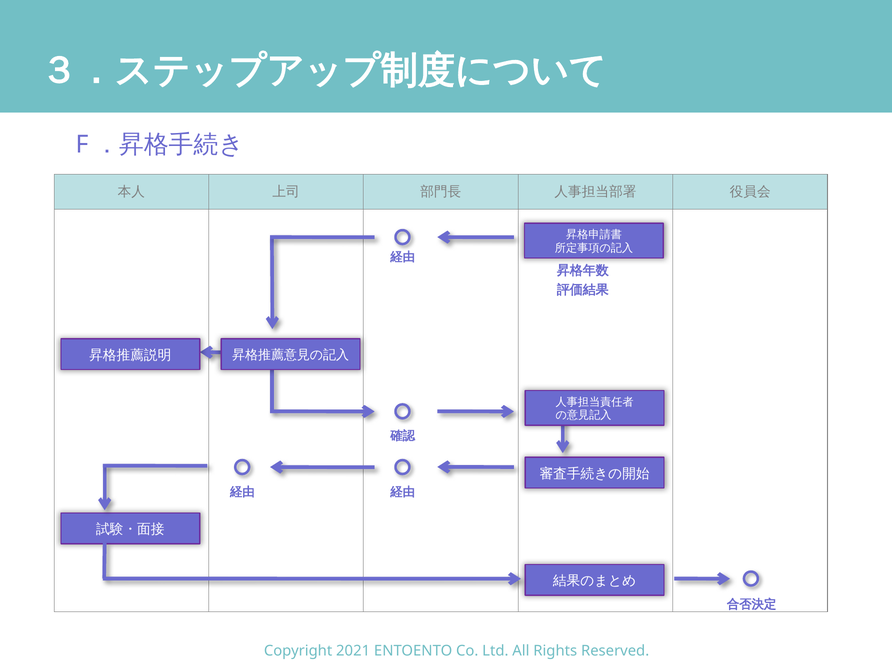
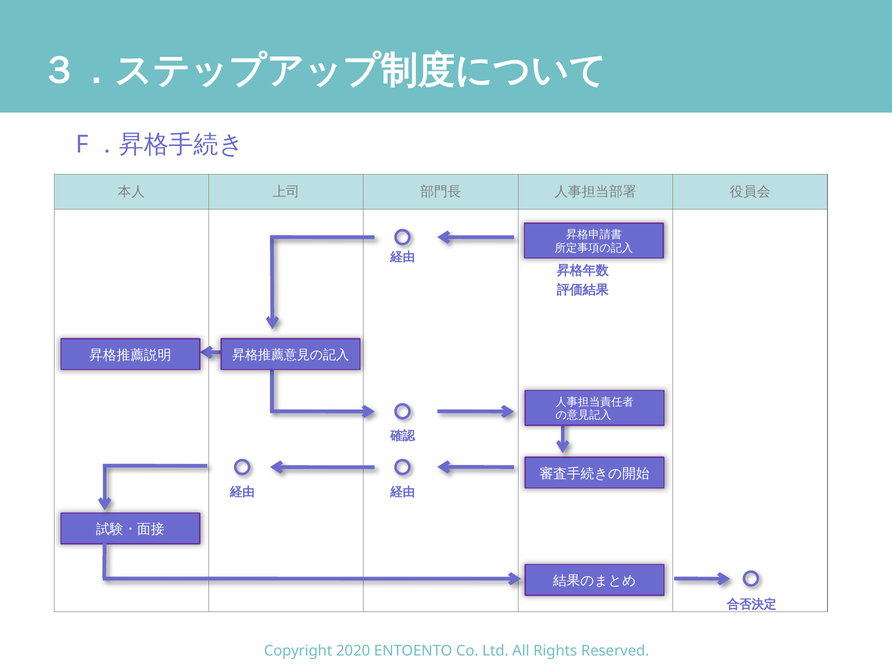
2021: 2021 -> 2020 (353, 651)
